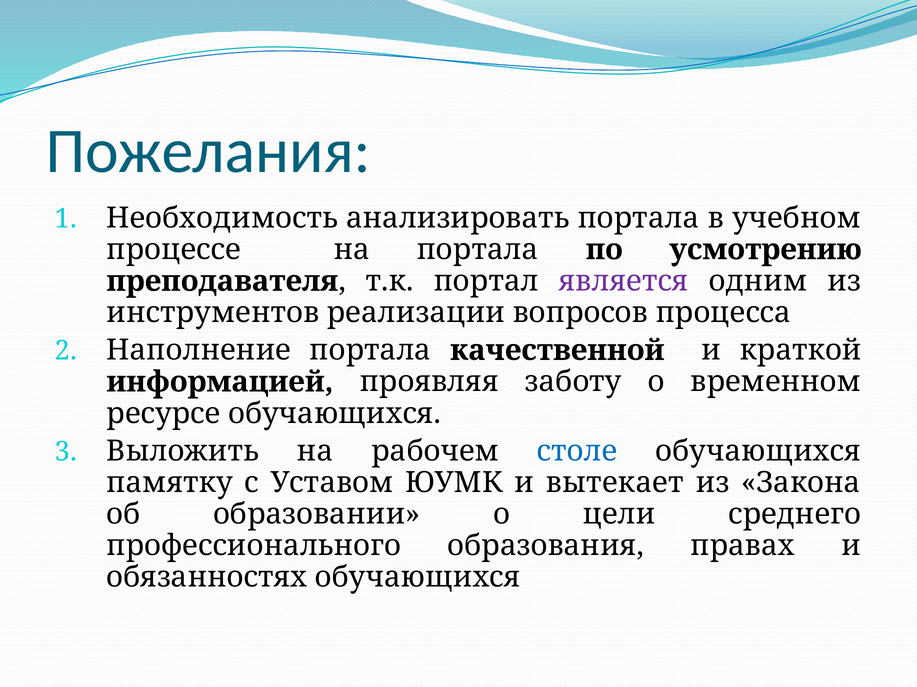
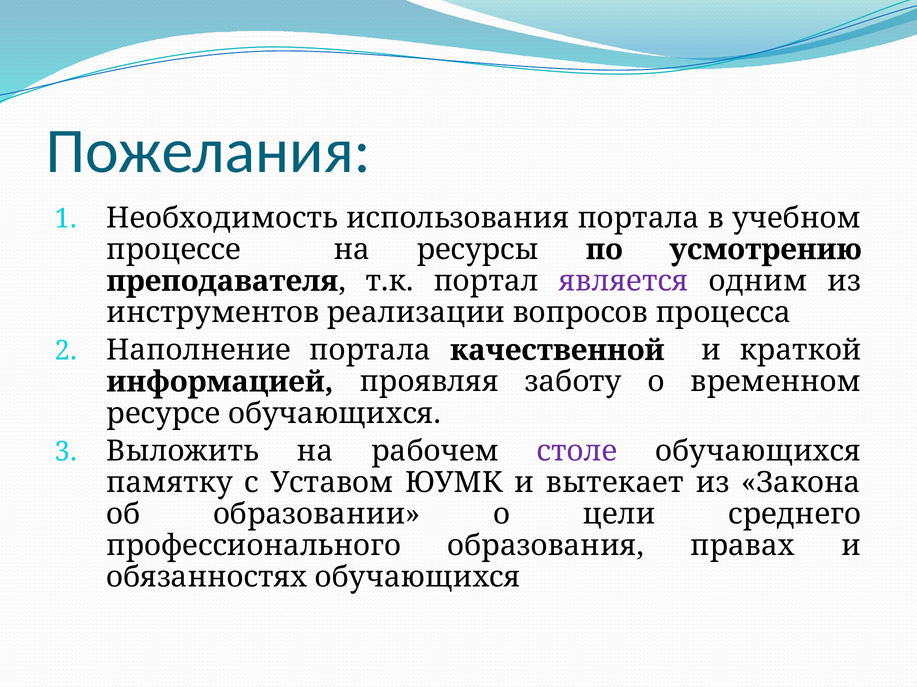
анализировать: анализировать -> использования (458, 218)
на портала: портала -> ресурсы (478, 250)
столе colour: blue -> purple (577, 451)
